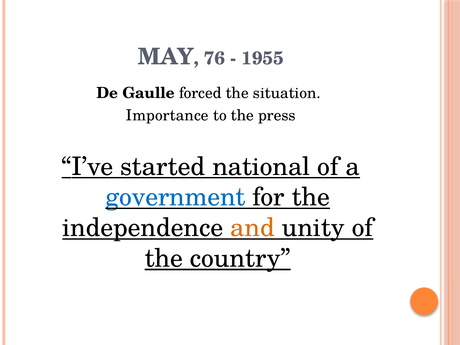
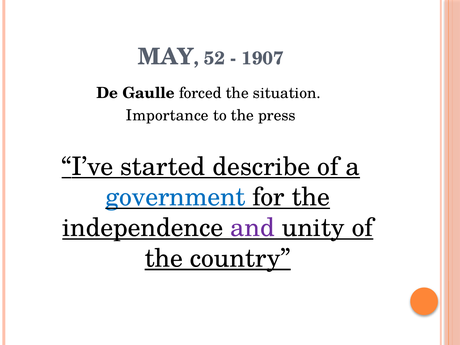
76: 76 -> 52 (215, 58)
1955: 1955 -> 1907 (263, 58)
national: national -> describe (261, 167)
and colour: orange -> purple (253, 228)
